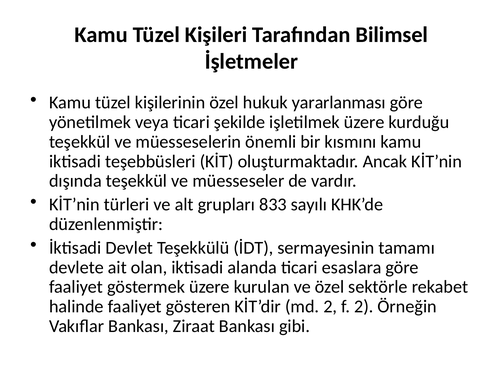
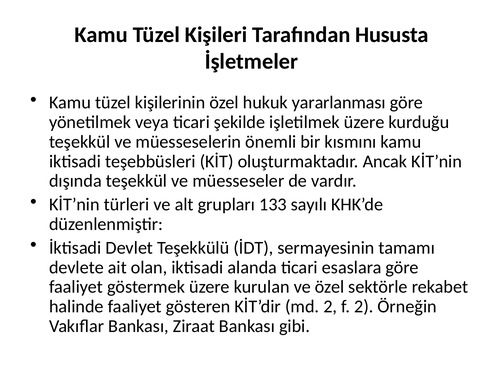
Bilimsel: Bilimsel -> Hususta (392, 35)
833: 833 -> 133 (273, 205)
